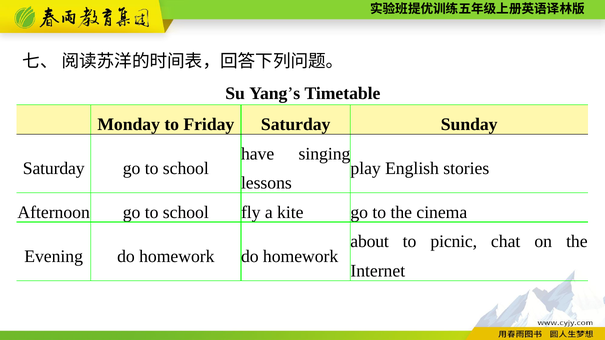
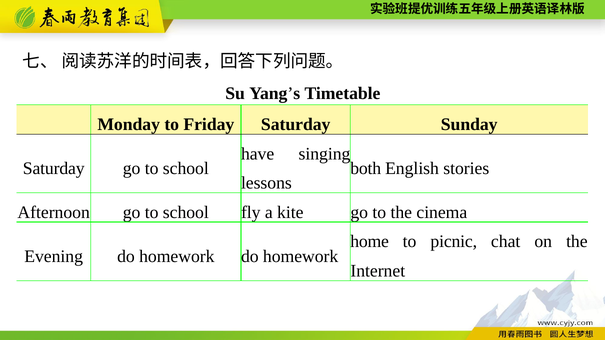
play: play -> both (366, 169)
about: about -> home (370, 242)
